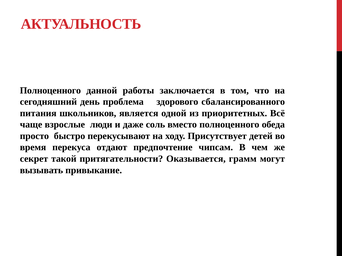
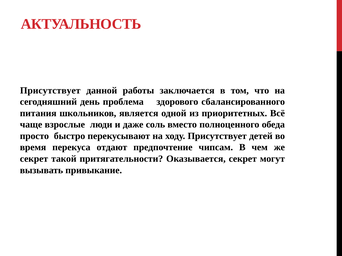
Полноценного: Полноценного -> Присутствует (50, 91)
Оказывается грамм: грамм -> секрет (243, 159)
